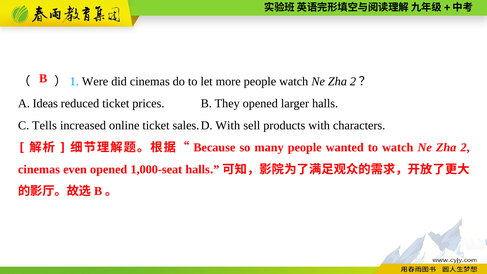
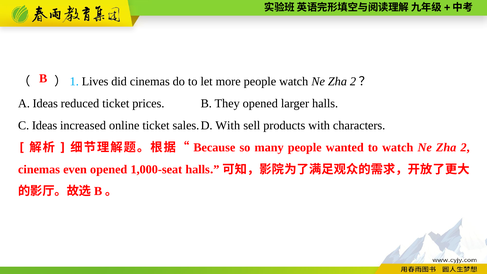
Were: Were -> Lives (95, 82)
C Tells: Tells -> Ideas (45, 125)
